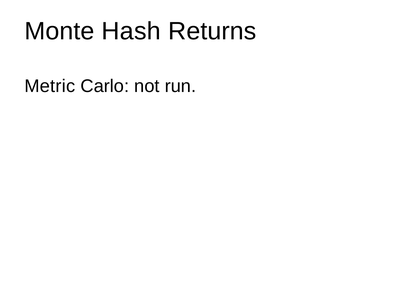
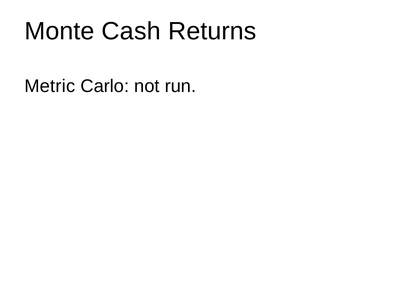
Hash: Hash -> Cash (131, 31)
